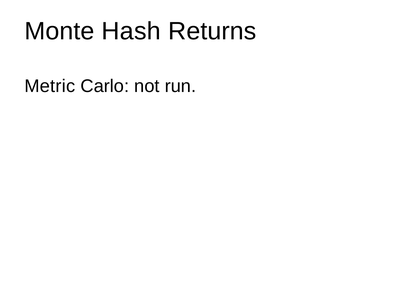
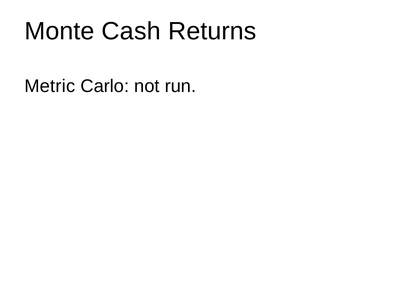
Hash: Hash -> Cash (131, 31)
